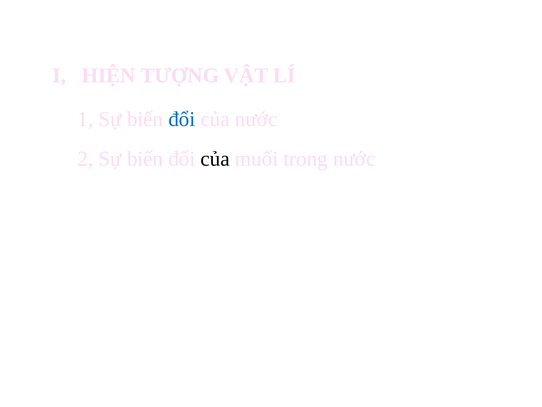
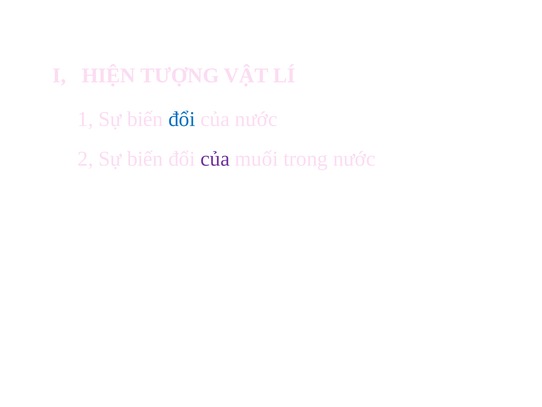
của colour: black -> purple (215, 159)
